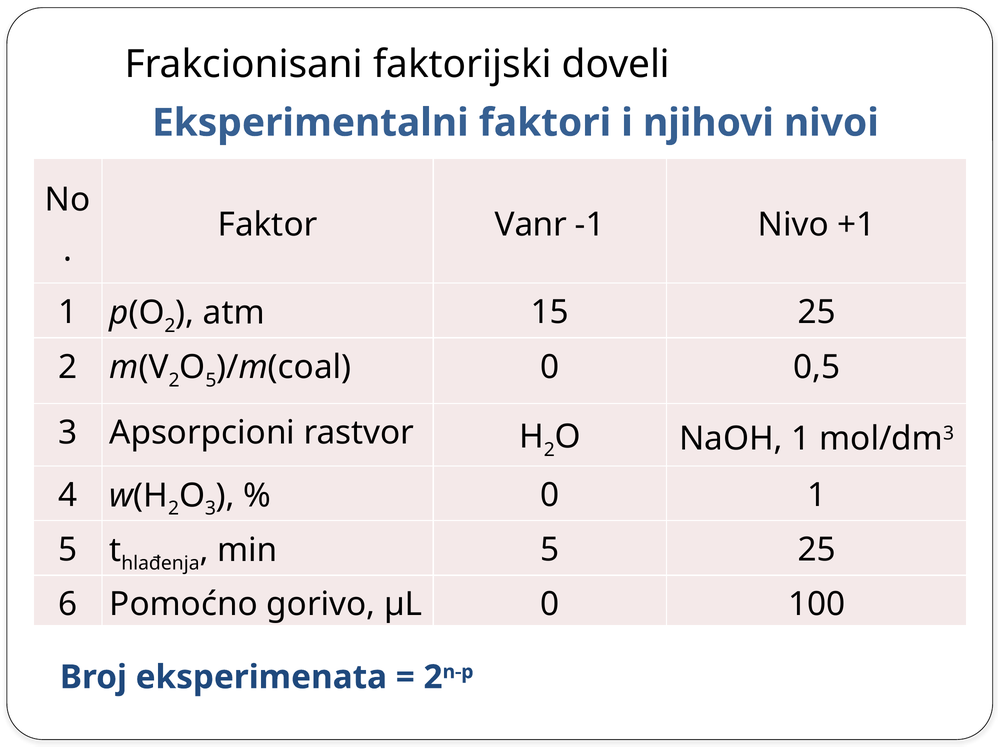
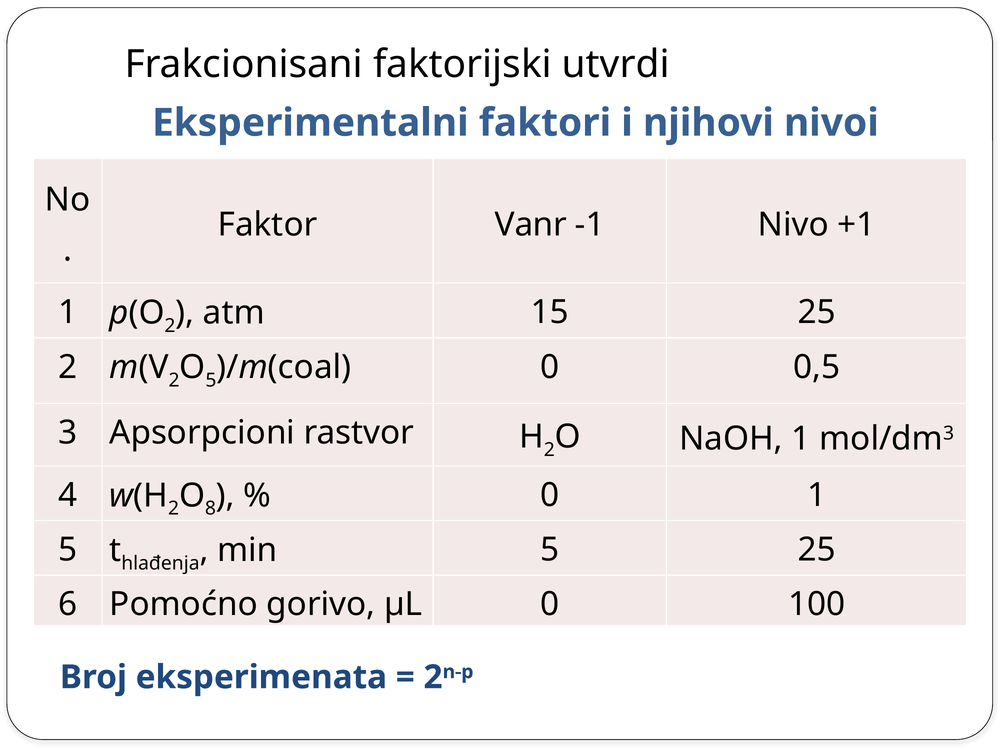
doveli: doveli -> utvrdi (616, 64)
3: 3 -> 8 (211, 509)
